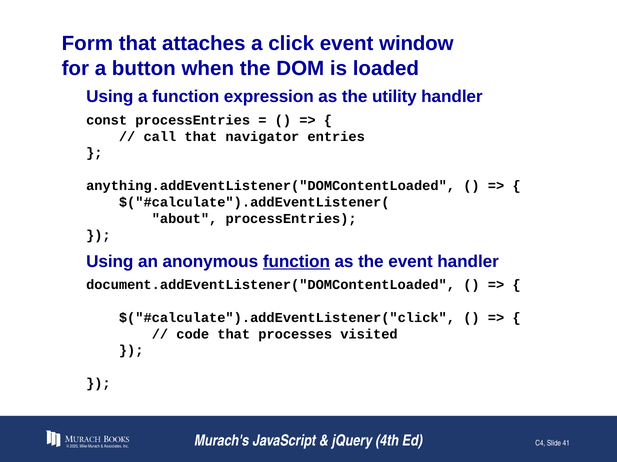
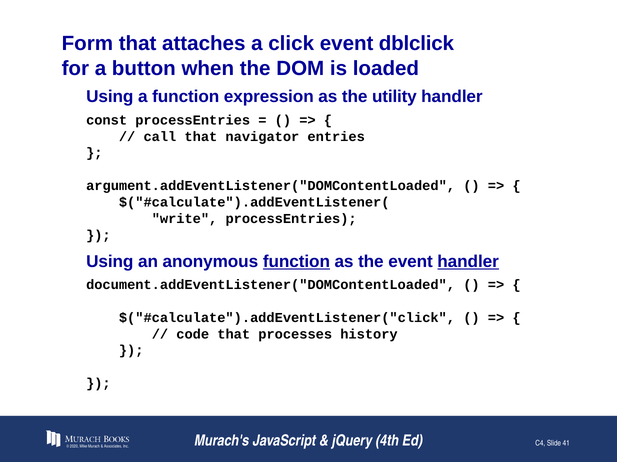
window: window -> dblclick (416, 44)
anything.addEventListener("DOMContentLoaded: anything.addEventListener("DOMContentLoaded -> argument.addEventListener("DOMContentLoaded (271, 186)
about: about -> write (185, 219)
handler underline: none -> present (468, 262)
visited: visited -> history (369, 335)
